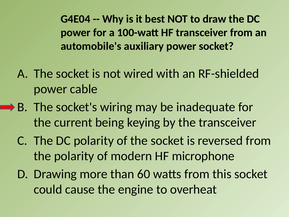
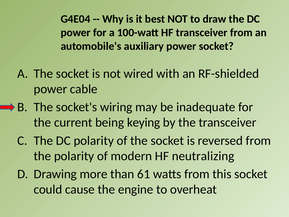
microphone: microphone -> neutralizing (203, 156)
60: 60 -> 61 (144, 174)
